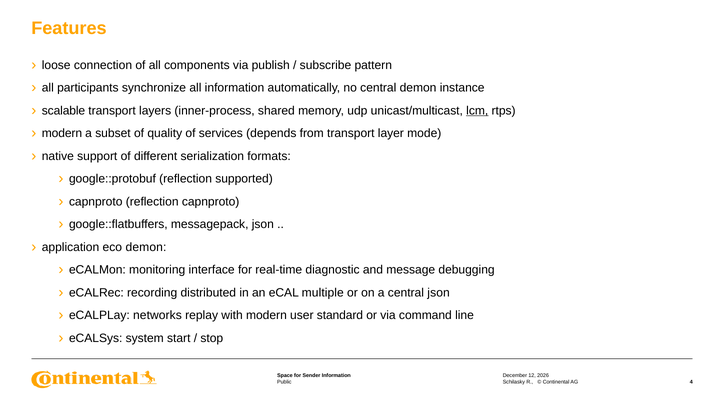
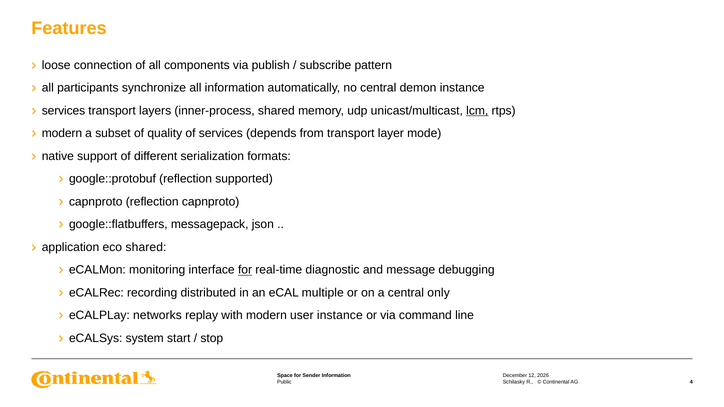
scalable: scalable -> services (64, 111)
eco demon: demon -> shared (146, 247)
for underline: none -> present (245, 270)
central json: json -> only (439, 293)
user standard: standard -> instance (340, 316)
